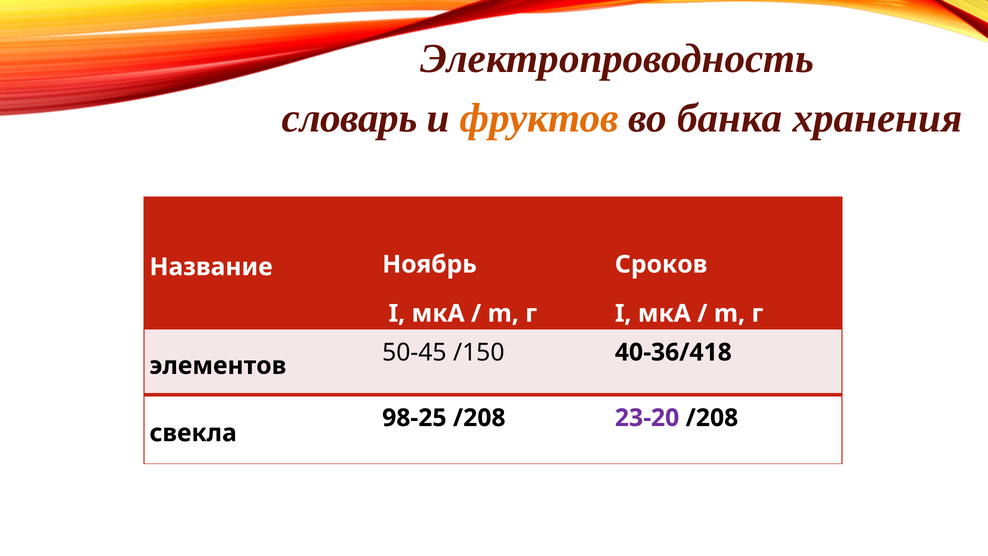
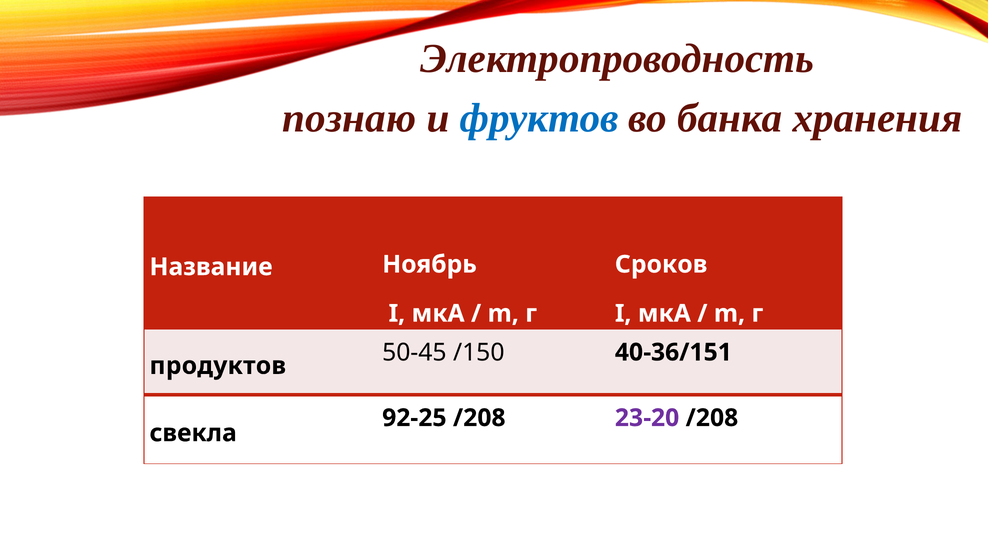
словарь: словарь -> познаю (349, 118)
фруктов colour: orange -> blue (539, 118)
40-36/418: 40-36/418 -> 40-36/151 (673, 352)
элементов: элементов -> продуктов (218, 366)
98-25: 98-25 -> 92-25 (414, 418)
